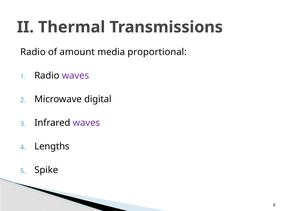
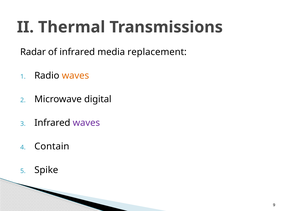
Radio: Radio -> Radar (33, 52)
of amount: amount -> infrared (77, 52)
proportional: proportional -> replacement (157, 52)
waves colour: purple -> orange (75, 76)
Lengths: Lengths -> Contain (52, 147)
